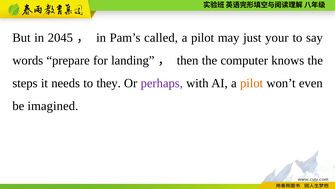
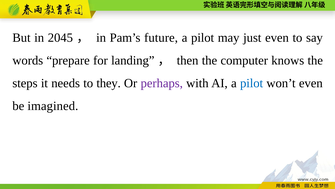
called: called -> future (161, 38)
just your: your -> even (277, 38)
pilot colour: orange -> blue (252, 83)
